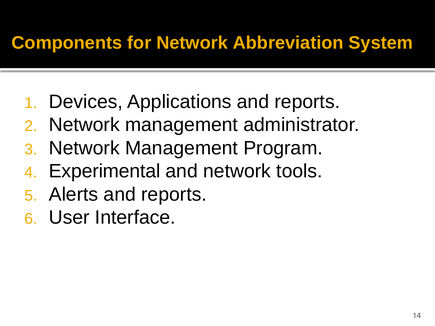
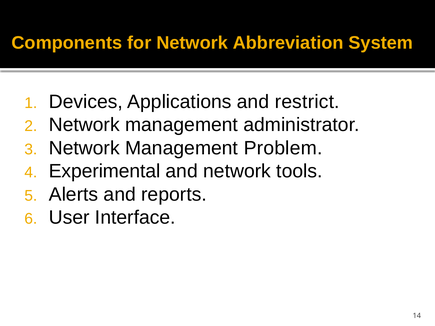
Applications and reports: reports -> restrict (307, 102)
Program: Program -> Problem (283, 148)
